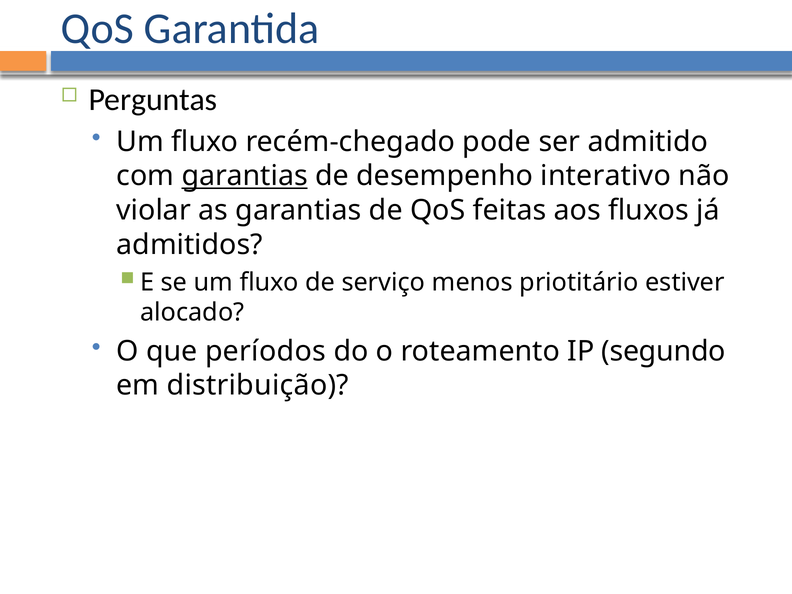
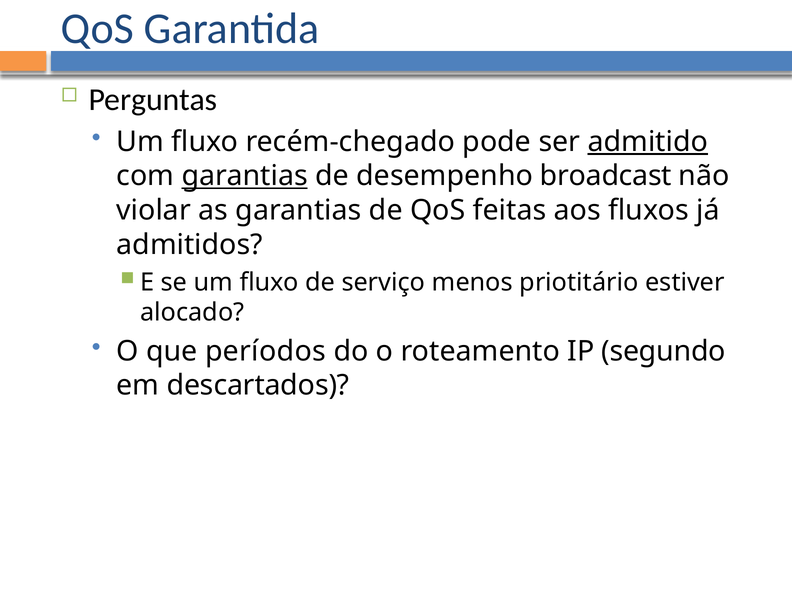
admitido underline: none -> present (648, 142)
interativo: interativo -> broadcast (606, 176)
distribuição: distribuição -> descartados (258, 385)
